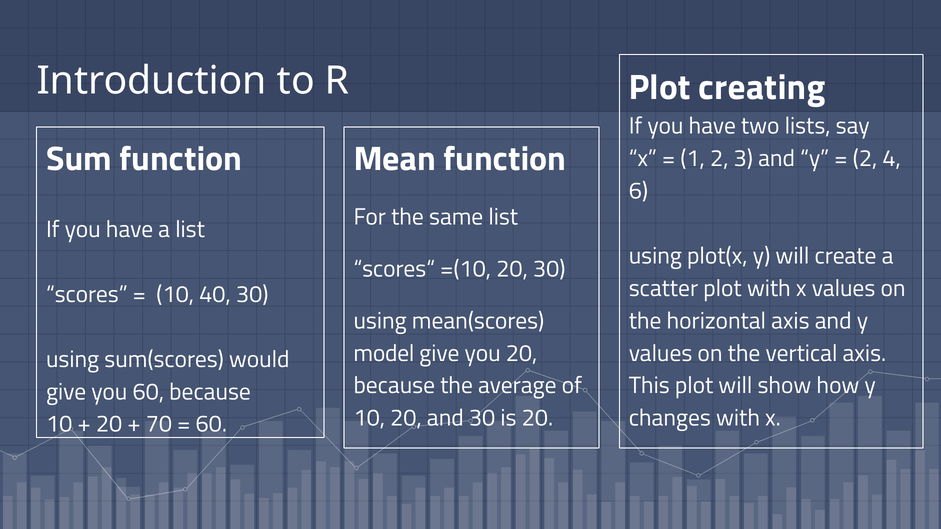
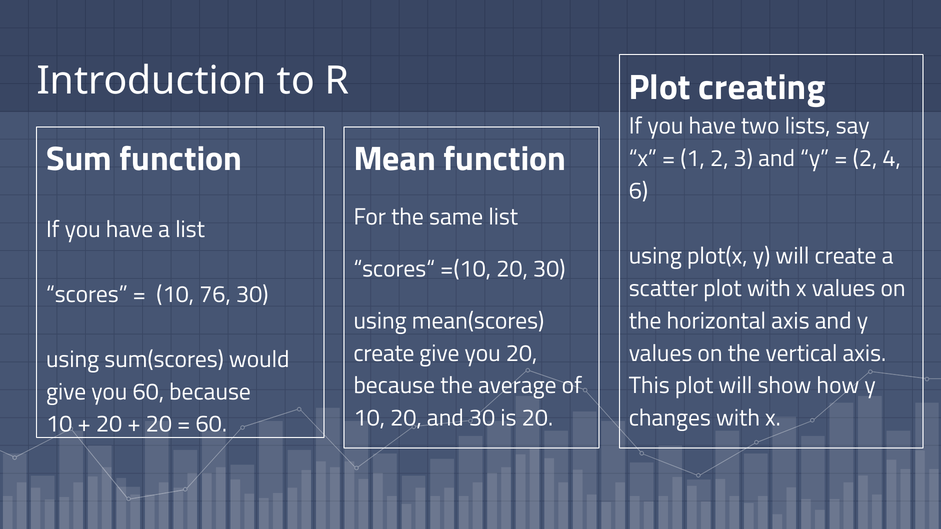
40: 40 -> 76 (215, 295)
model: model -> create (384, 353)
70: 70 -> 20 (159, 425)
